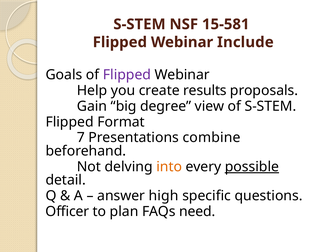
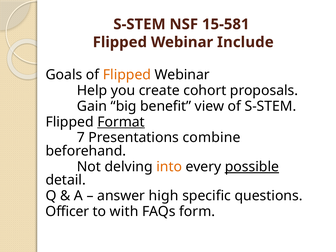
Flipped colour: purple -> orange (127, 75)
results: results -> cohort (205, 91)
degree: degree -> benefit (166, 106)
Format underline: none -> present (121, 122)
plan: plan -> with (124, 211)
need: need -> form (197, 211)
